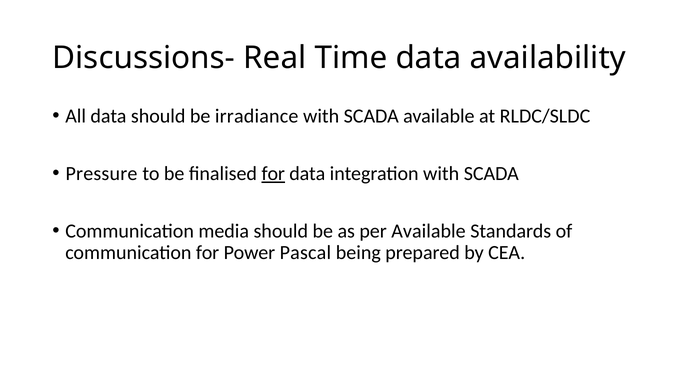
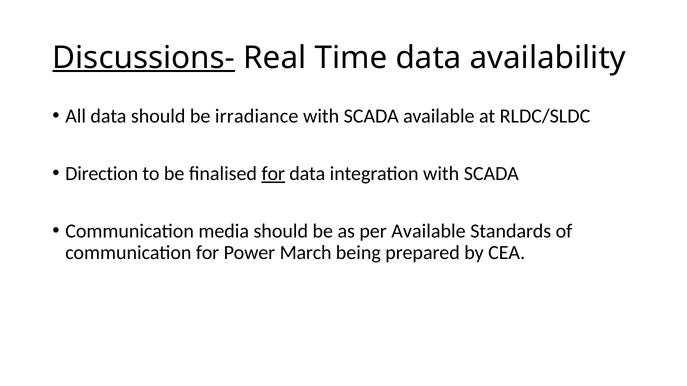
Discussions- underline: none -> present (144, 58)
Pressure: Pressure -> Direction (102, 174)
Pascal: Pascal -> March (306, 253)
